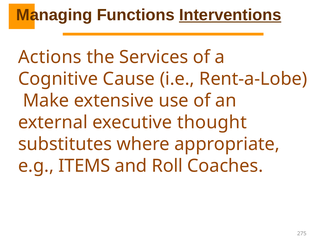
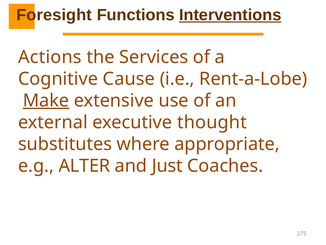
Managing: Managing -> Foresight (54, 15)
Make underline: none -> present (46, 100)
ITEMS: ITEMS -> ALTER (84, 166)
Roll: Roll -> Just (167, 166)
